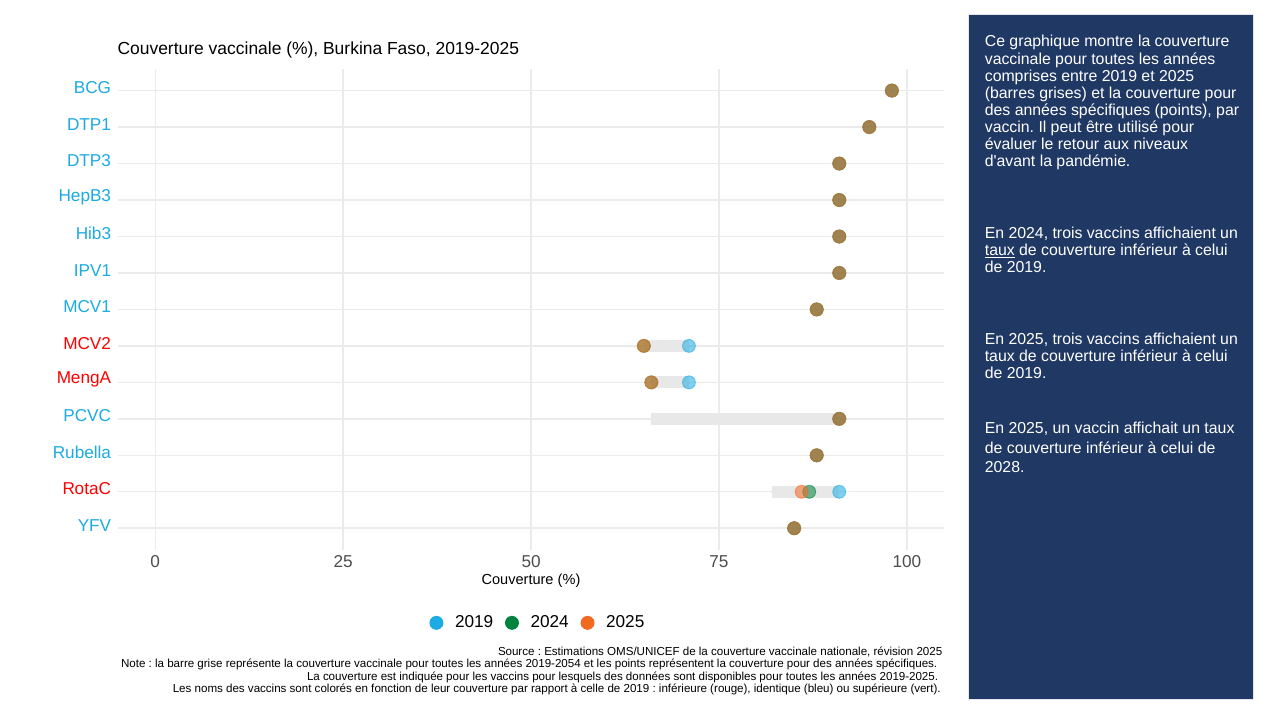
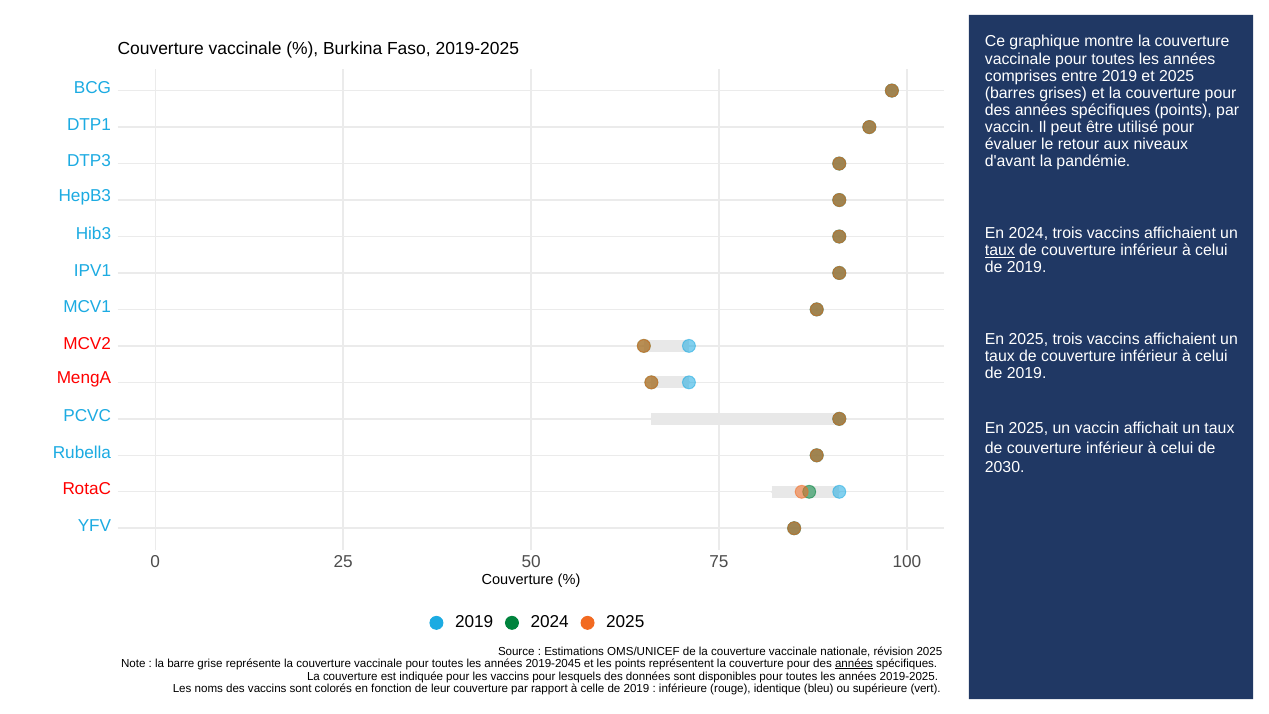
2028: 2028 -> 2030 (1005, 467)
2019-2054: 2019-2054 -> 2019-2045 (553, 664)
années underline: none -> present (854, 664)
